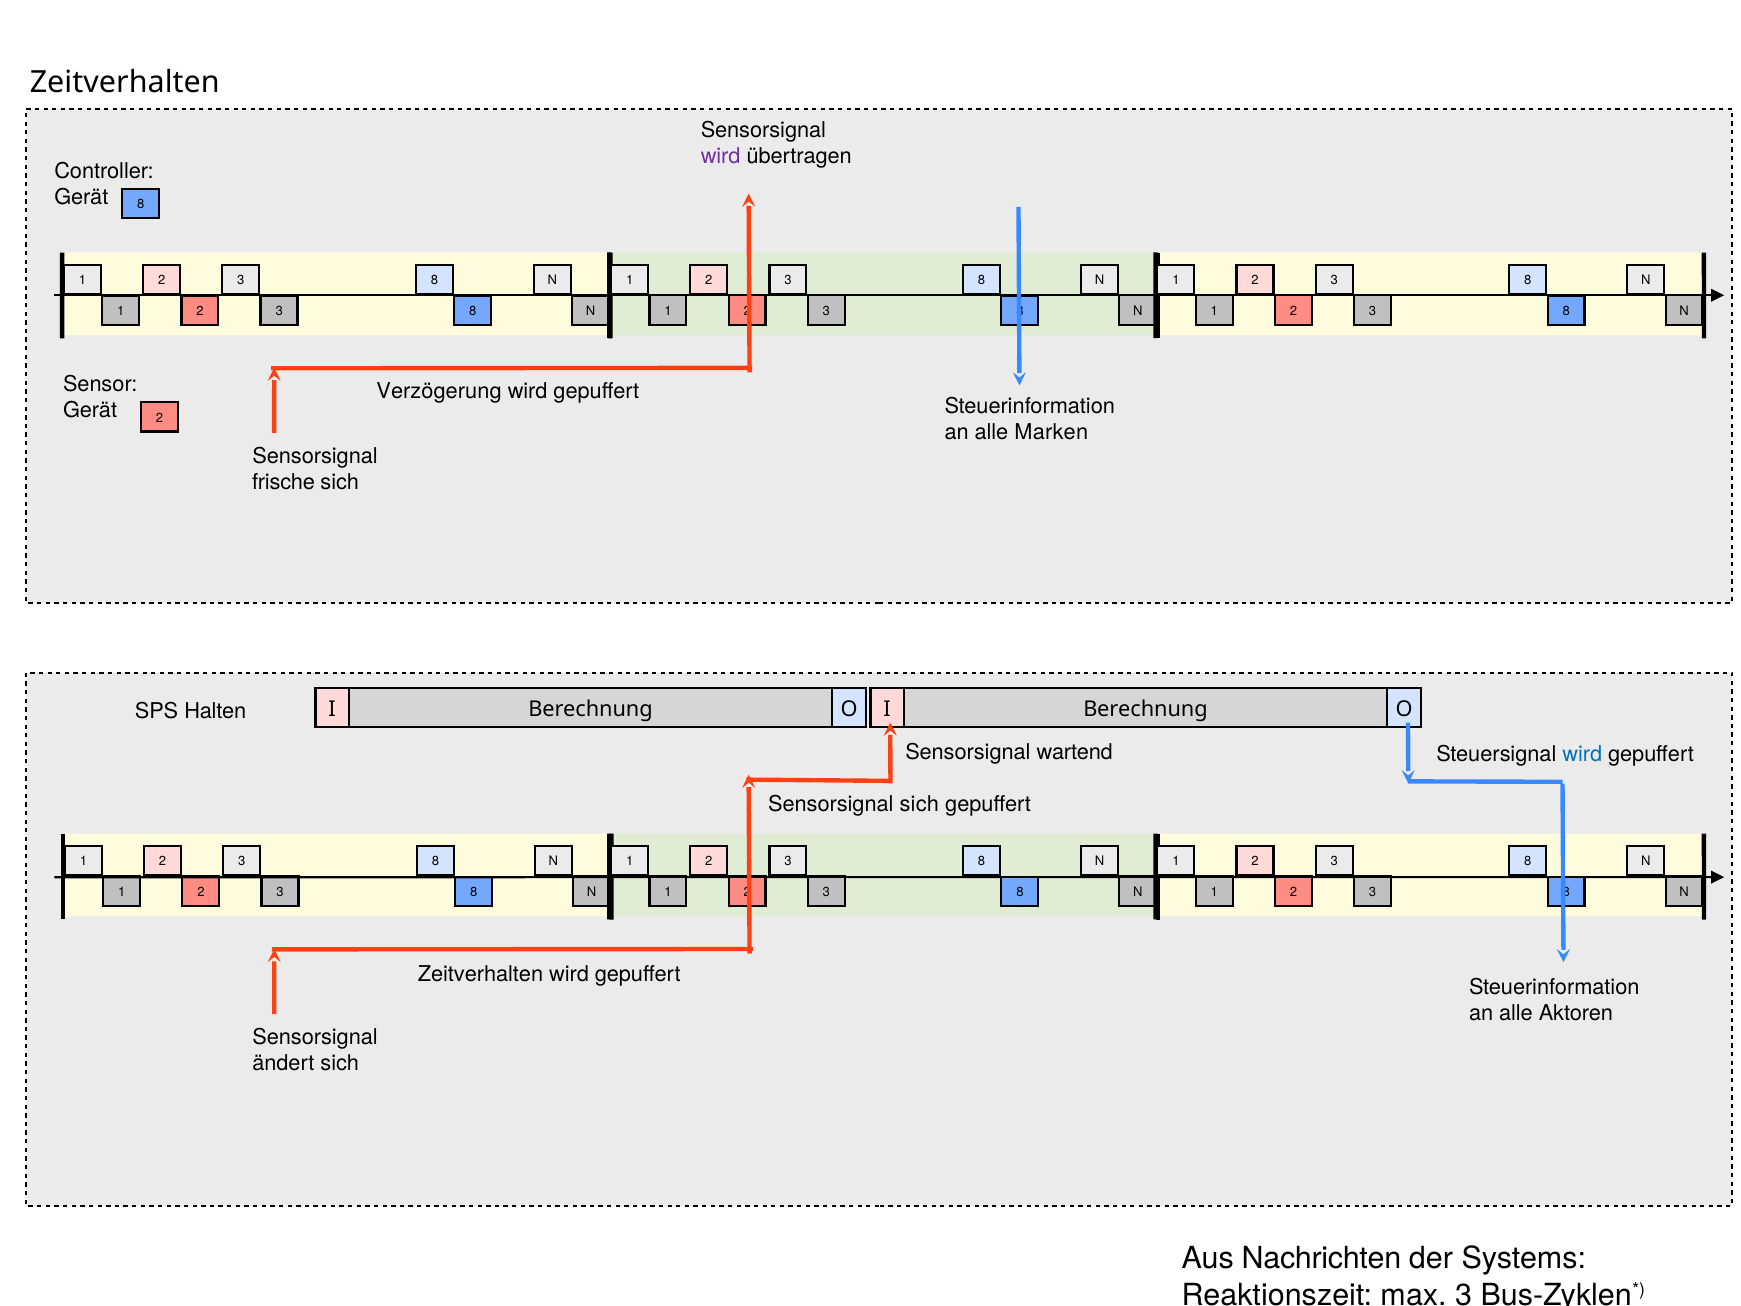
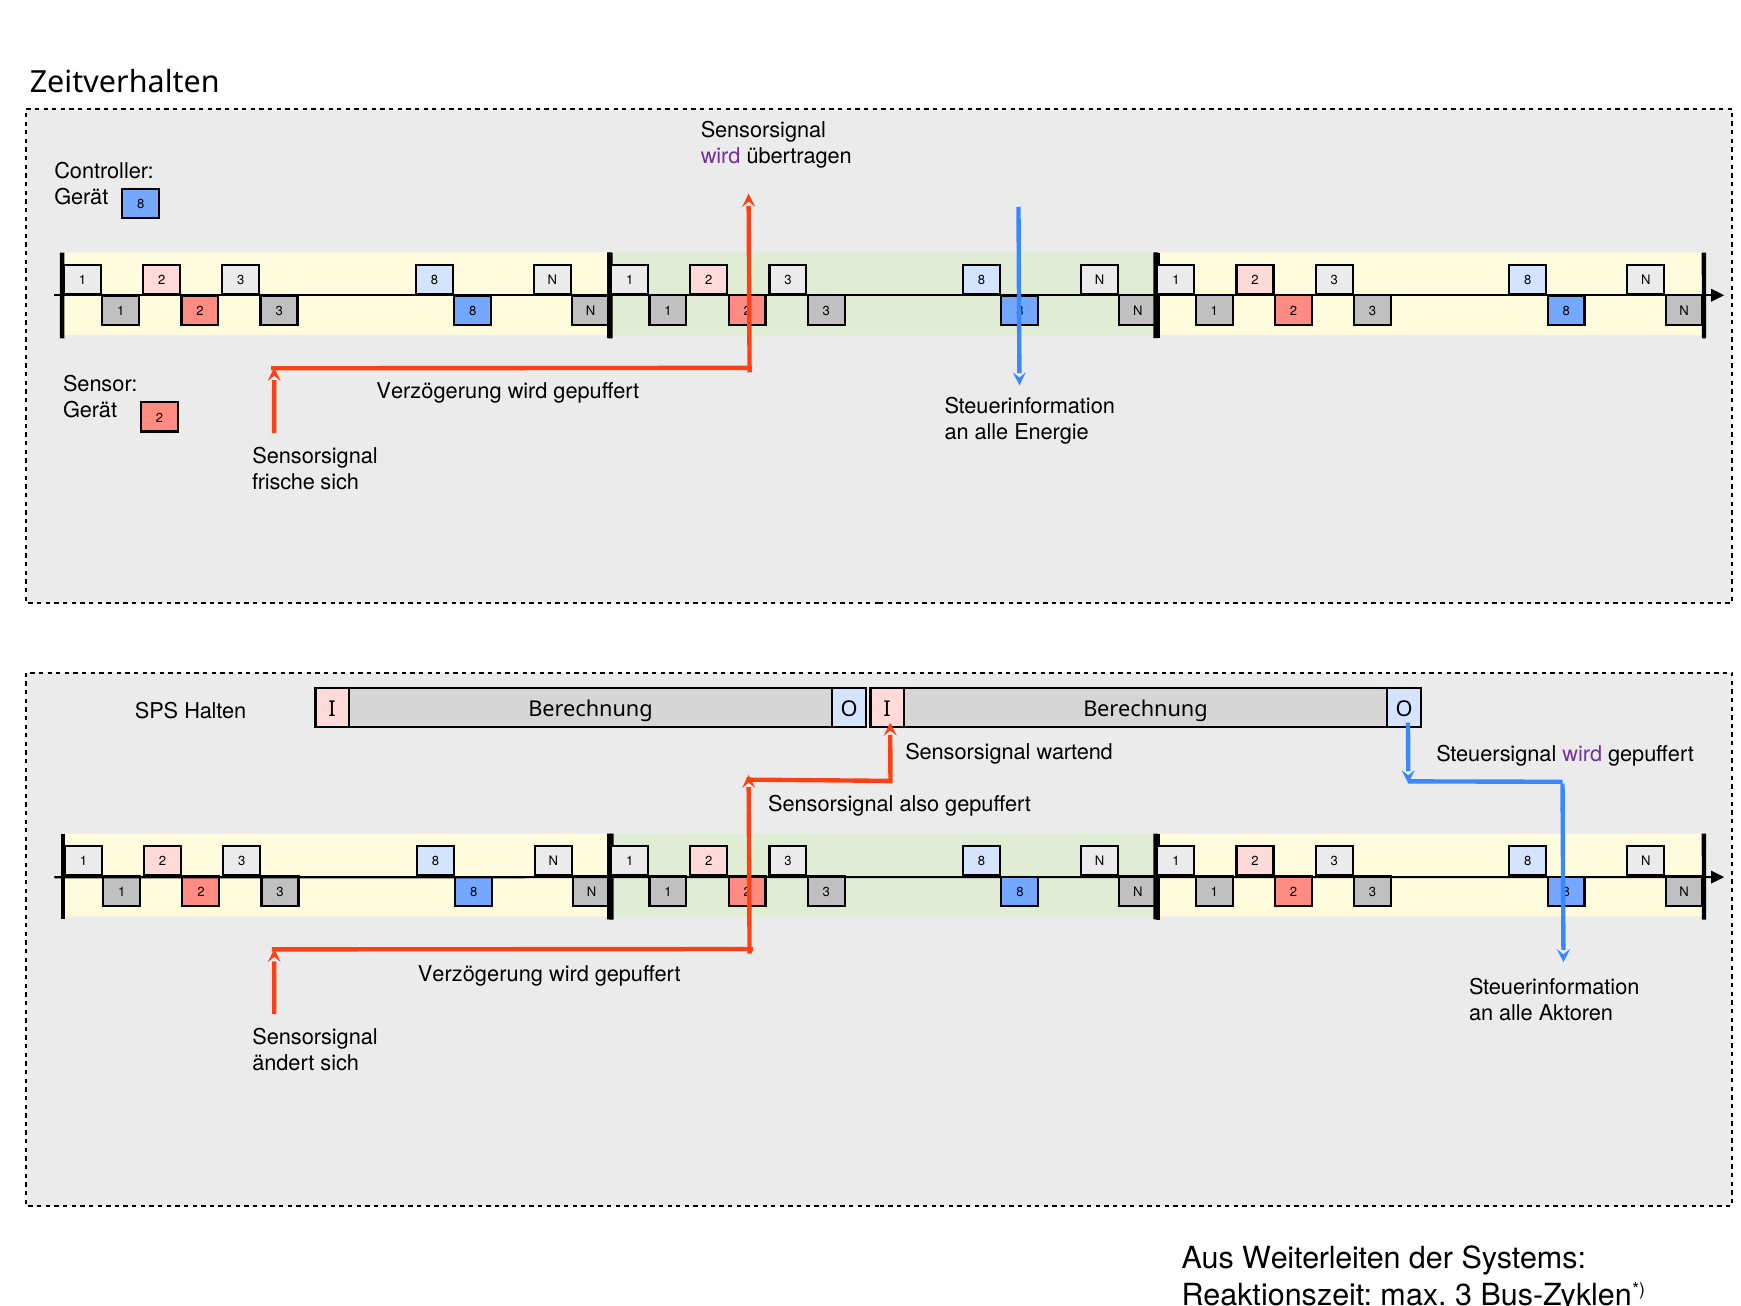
Marken: Marken -> Energie (1051, 432)
wird colour: blue -> purple (1582, 754)
Sensorsignal sich: sich -> also (919, 805)
Zeitverhalten: Zeitverhalten -> Verzögerung (480, 974)
Nachrichten: Nachrichten -> Weiterleiten (1321, 1258)
